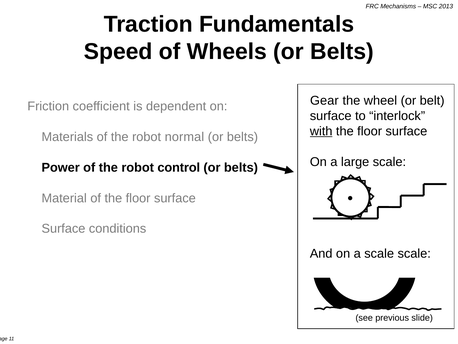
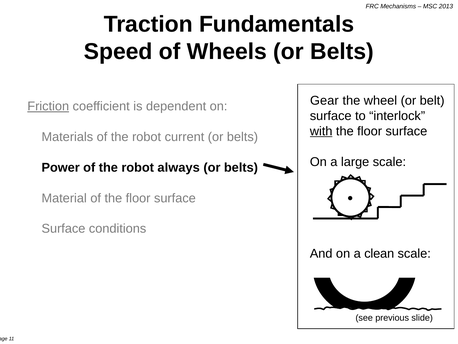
Friction underline: none -> present (48, 106)
normal: normal -> current (184, 137)
control: control -> always (179, 167)
a scale: scale -> clean (379, 253)
